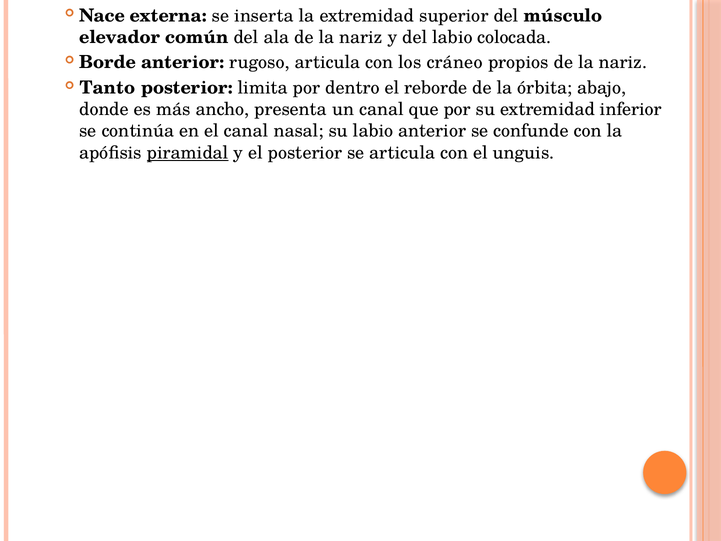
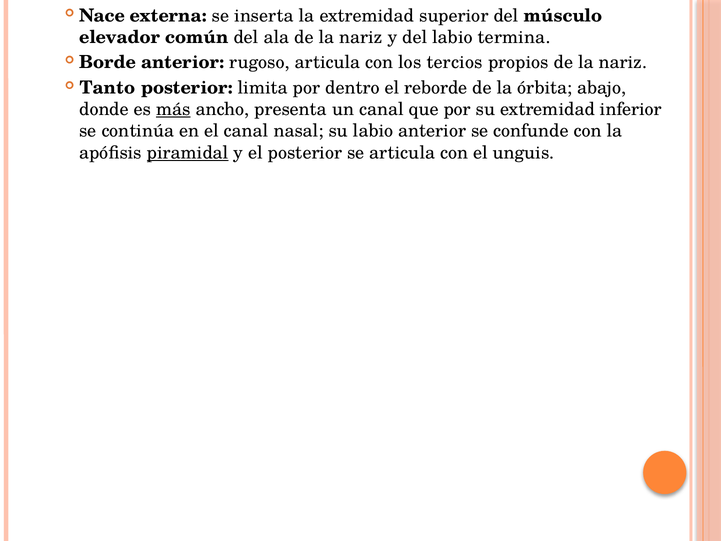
colocada: colocada -> termina (514, 37)
cráneo: cráneo -> tercios (455, 62)
más underline: none -> present (173, 109)
